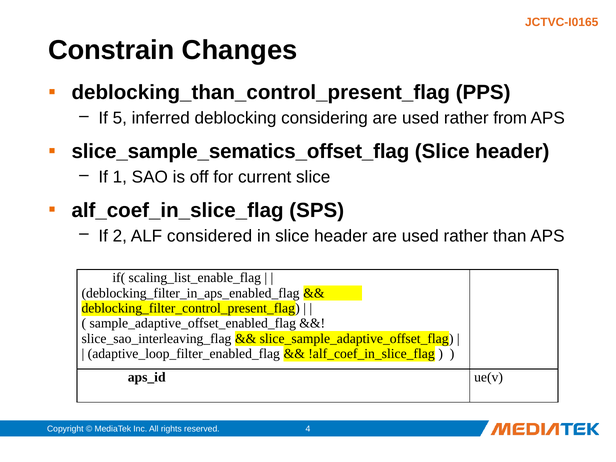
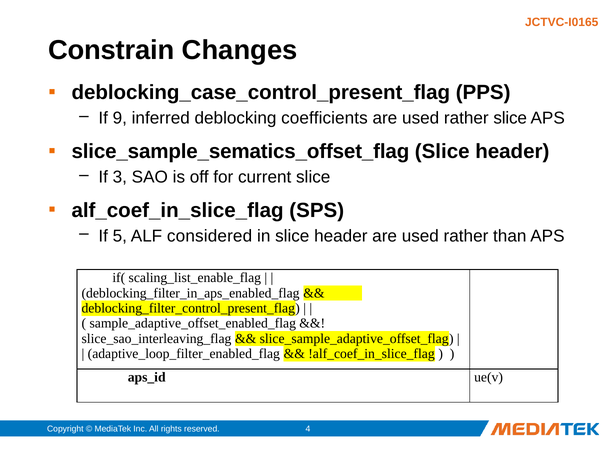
deblocking_than_control_present_flag: deblocking_than_control_present_flag -> deblocking_case_control_present_flag (261, 93)
5: 5 -> 9 (120, 118)
considering: considering -> coefficients (324, 118)
rather from: from -> slice (510, 118)
1: 1 -> 3 (120, 177)
2: 2 -> 5 (120, 236)
